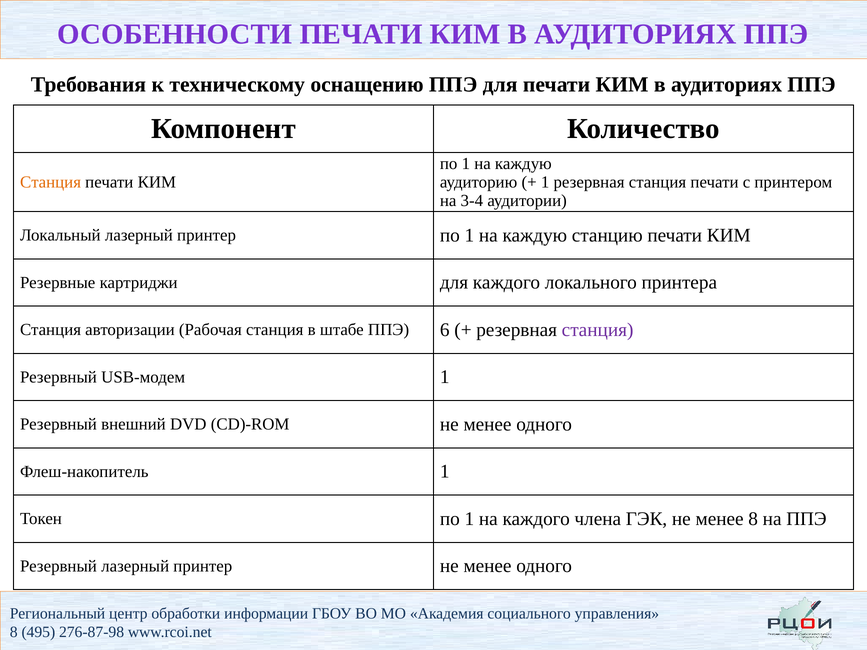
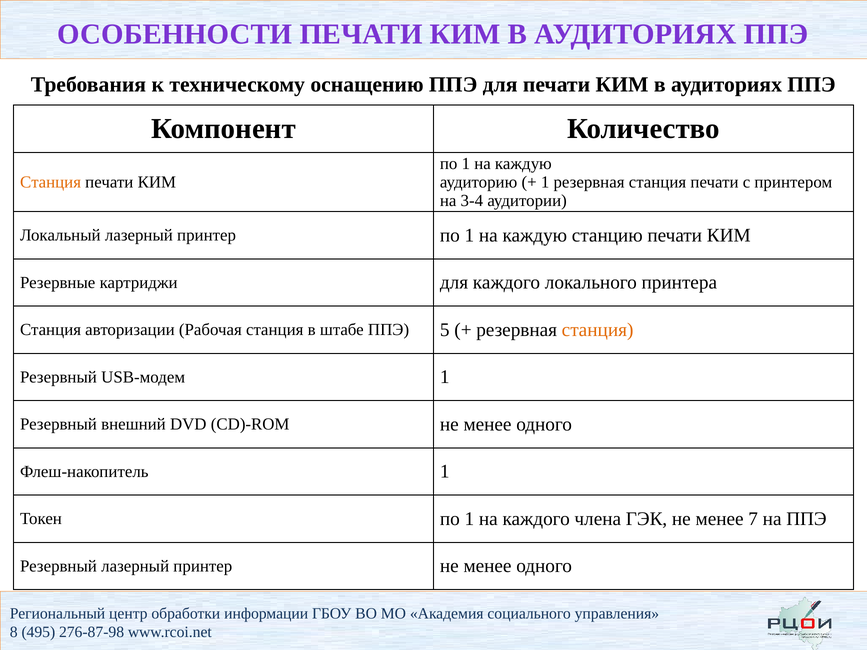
6: 6 -> 5 (445, 330)
станция colour: purple -> orange (598, 330)
менее 8: 8 -> 7 (753, 519)
